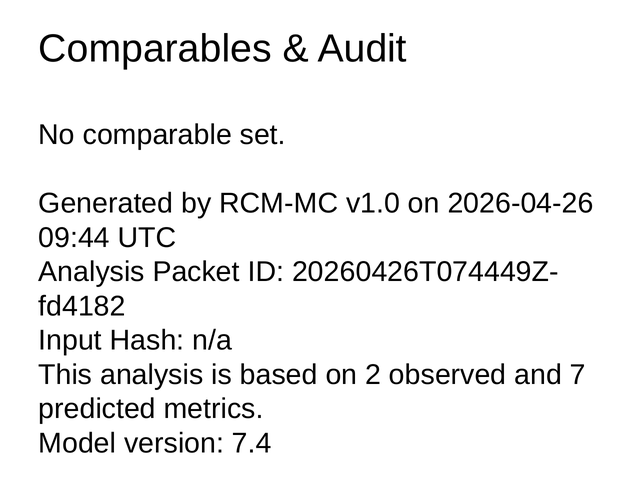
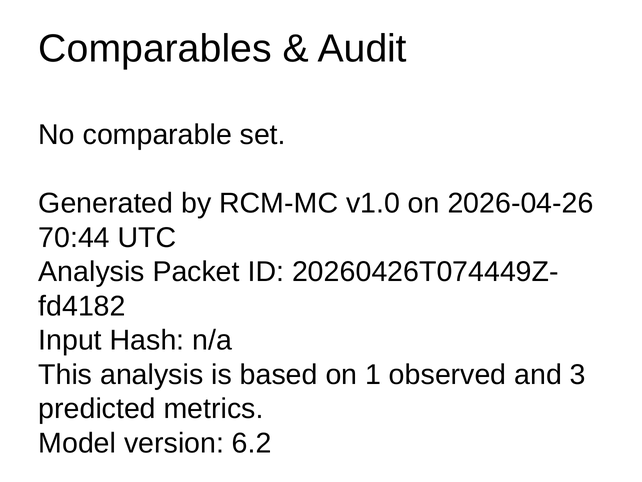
09:44: 09:44 -> 70:44 (74, 237)
2: 2 -> 1 (373, 374)
7: 7 -> 3 (578, 374)
7.4: 7.4 -> 6.2 (252, 443)
